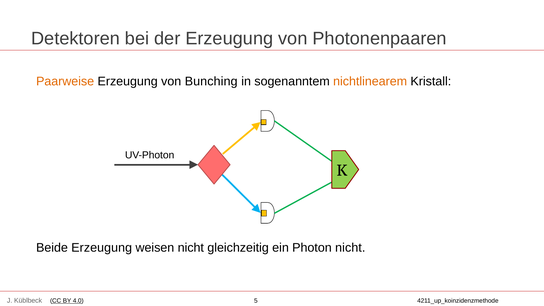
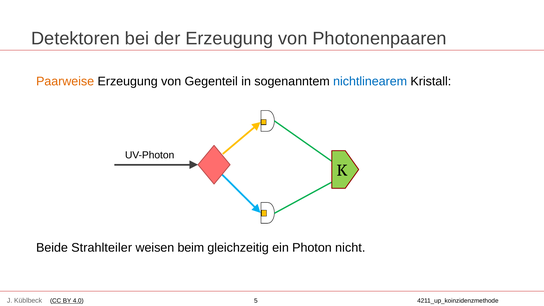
Bunching: Bunching -> Gegenteil (211, 81)
nichtlinearem colour: orange -> blue (370, 81)
Beide Erzeugung: Erzeugung -> Strahlteiler (102, 248)
weisen nicht: nicht -> beim (191, 248)
